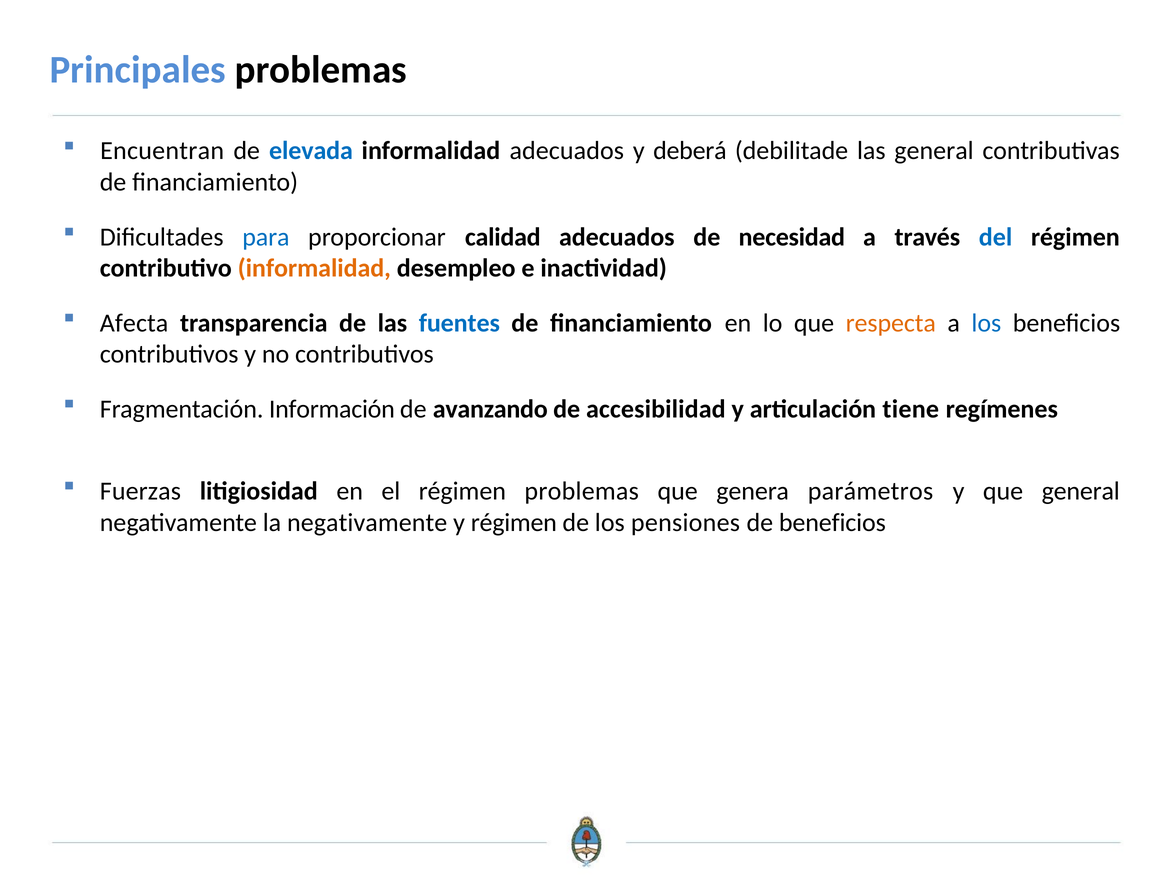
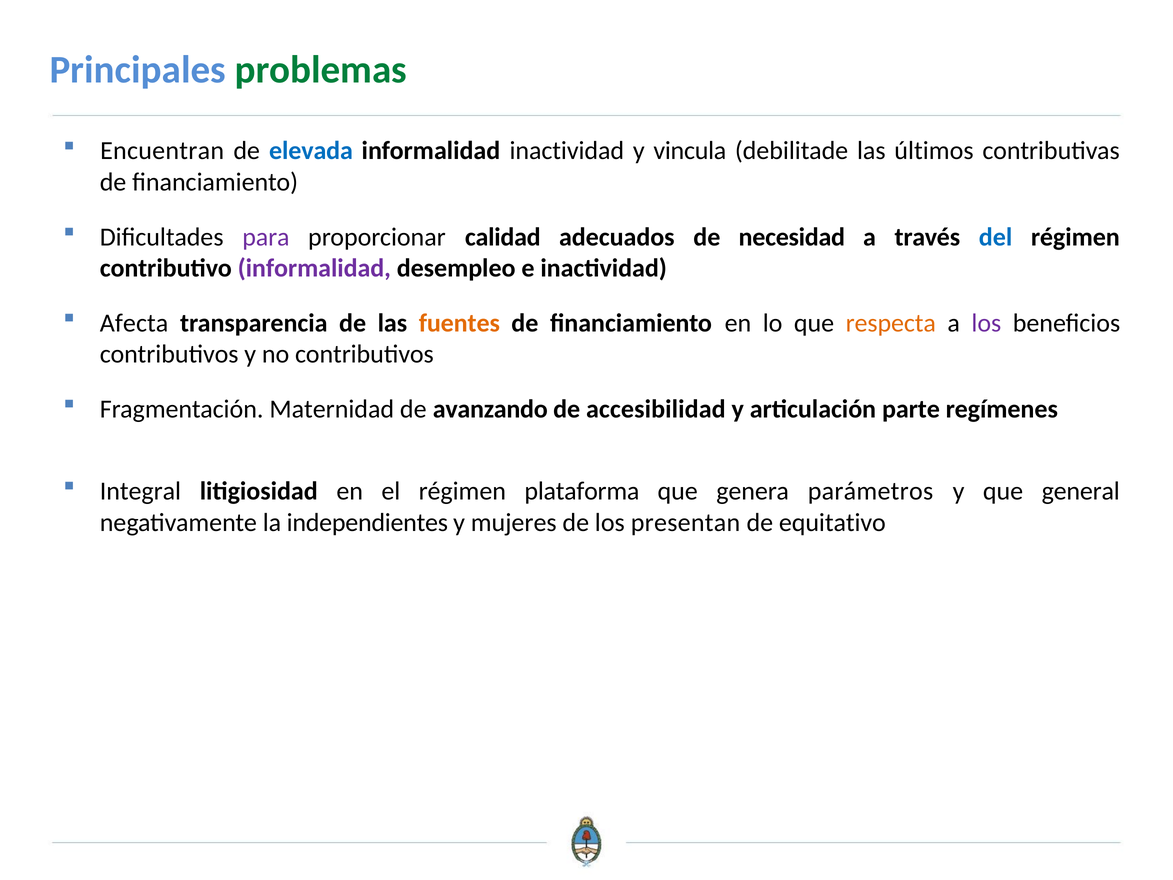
problemas colour: black -> green (321, 70)
informalidad adecuados: adecuados -> inactividad (567, 151)
deberá: deberá -> vincula (690, 151)
las general: general -> últimos (934, 151)
para colour: blue -> purple (266, 237)
informalidad colour: orange -> purple (314, 268)
fuentes colour: blue -> orange (459, 323)
los colour: blue -> purple (986, 323)
Información: Información -> Maternidad (332, 409)
tiene: tiene -> parte (911, 409)
Fuerzas: Fuerzas -> Integral (140, 491)
régimen problemas: problemas -> plataforma (582, 491)
la negativamente: negativamente -> independientes (367, 522)
y régimen: régimen -> mujeres (514, 522)
pensiones: pensiones -> presentan (686, 522)
de beneficios: beneficios -> equitativo (832, 522)
